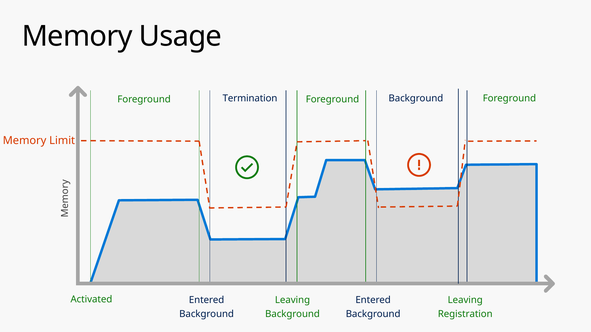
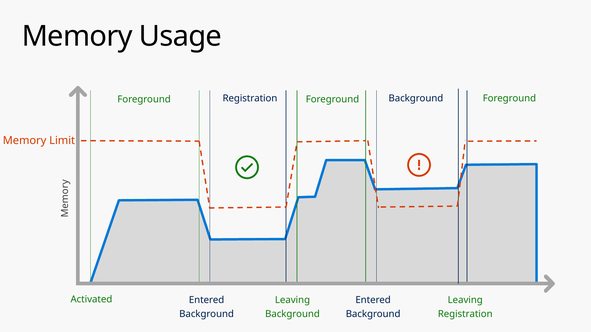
Foreground Termination: Termination -> Registration (250, 98)
